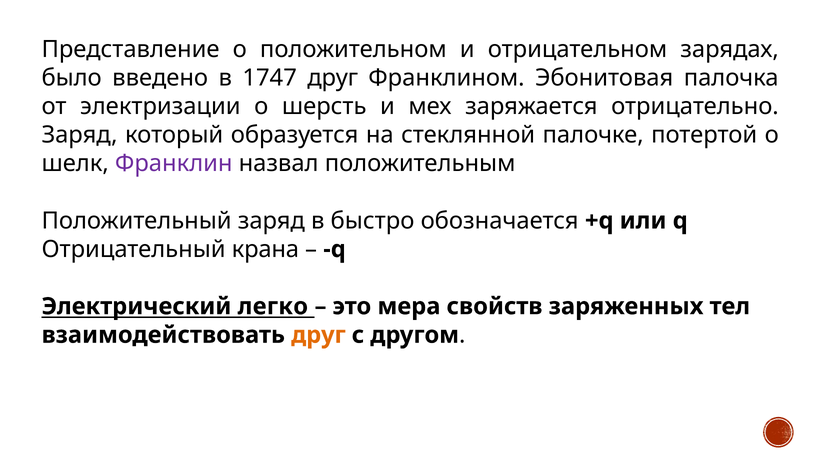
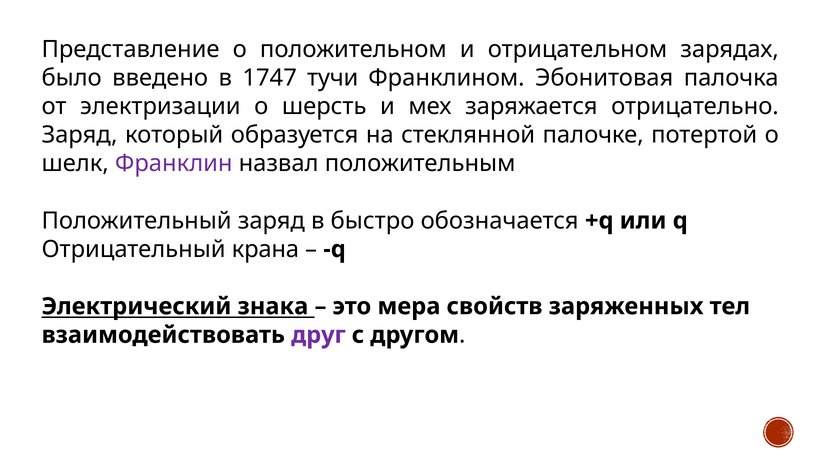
1747 друг: друг -> тучи (333, 78)
легко: легко -> знака (273, 306)
друг colour: orange -> purple (318, 335)
